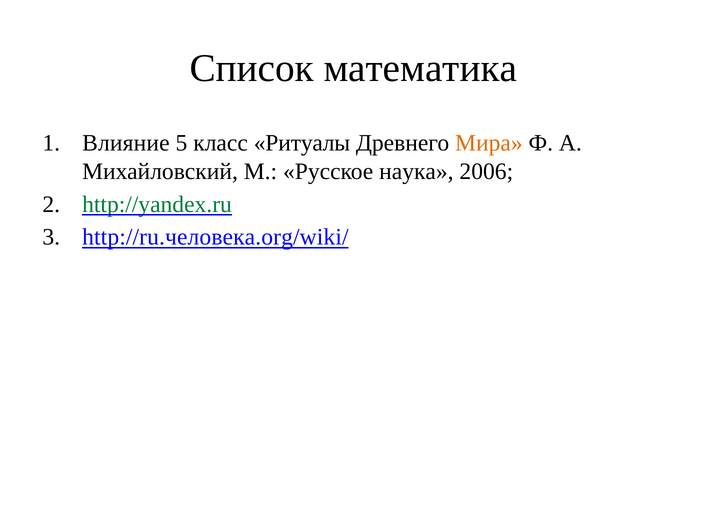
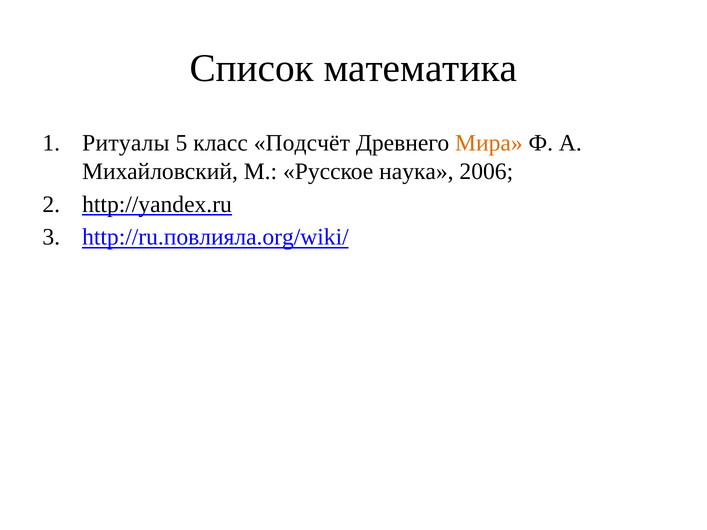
Влияние: Влияние -> Ритуалы (126, 143)
Ритуалы: Ритуалы -> Подсчёт (302, 143)
http://yandex.ru colour: green -> black (157, 204)
http://ru.человека.org/wiki/: http://ru.человека.org/wiki/ -> http://ru.повлияла.org/wiki/ (215, 237)
